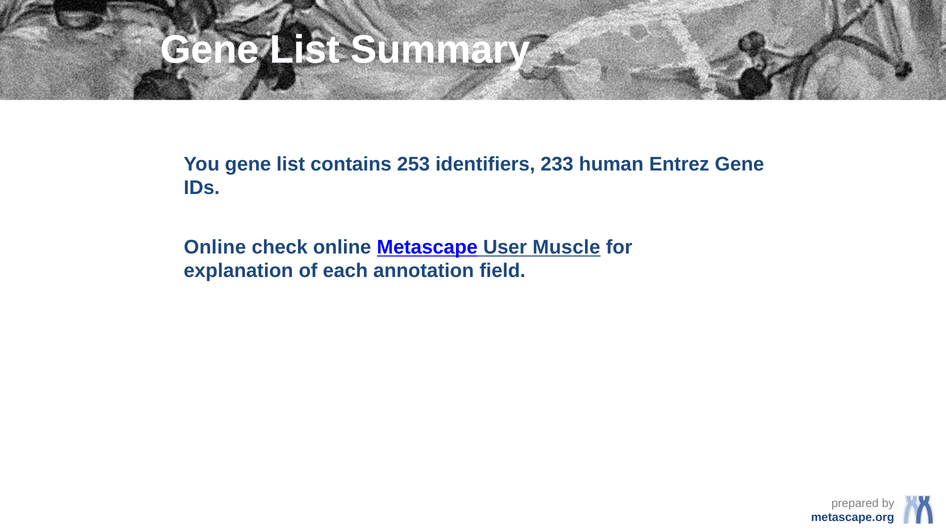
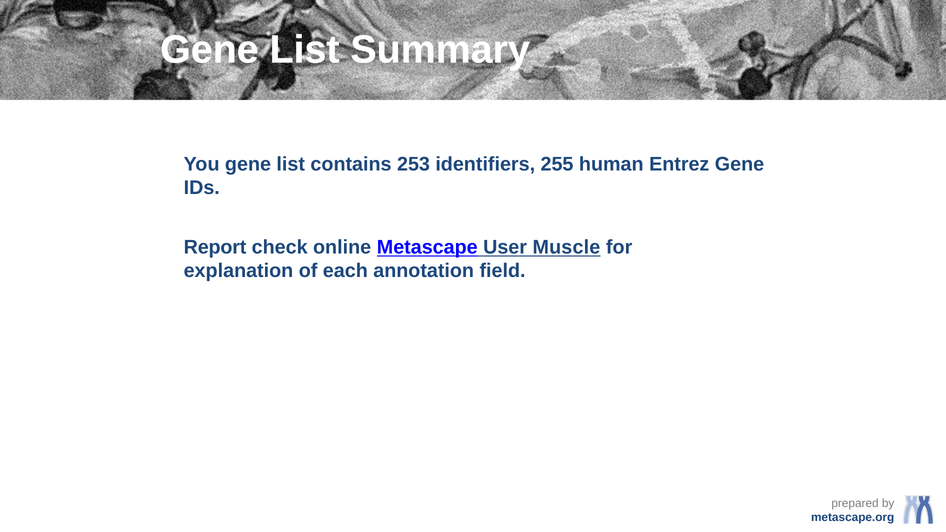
233: 233 -> 255 (557, 164)
Online: Online -> Report (215, 247)
